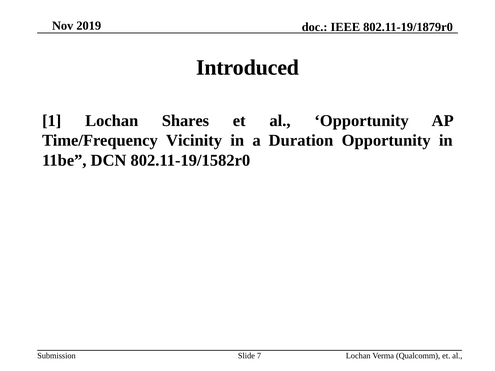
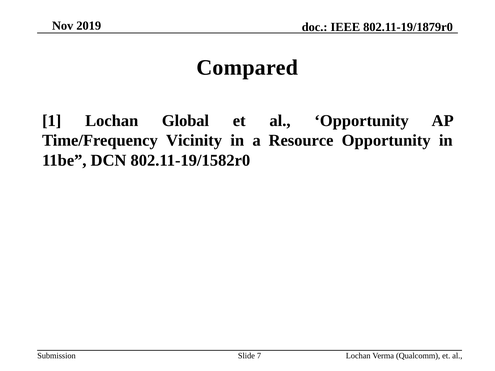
Introduced: Introduced -> Compared (247, 68)
Shares: Shares -> Global (185, 121)
Duration: Duration -> Resource (301, 141)
